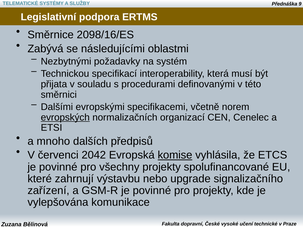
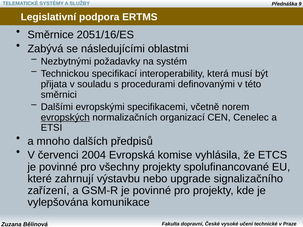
2098/16/ES: 2098/16/ES -> 2051/16/ES (105, 35)
2042: 2042 -> 2004 (94, 155)
komise underline: present -> none (175, 155)
